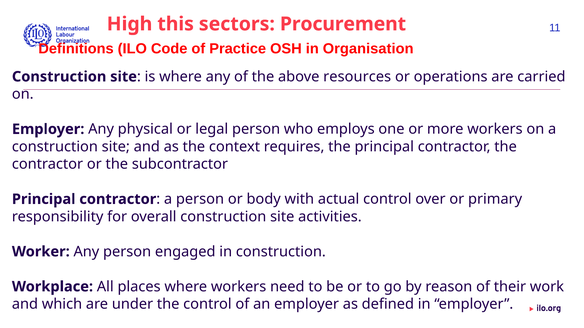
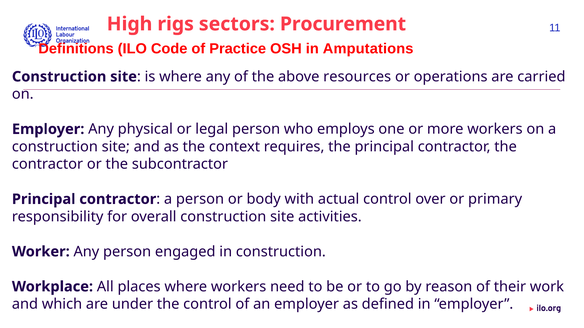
this: this -> rigs (176, 24)
Organisation: Organisation -> Amputations (368, 49)
